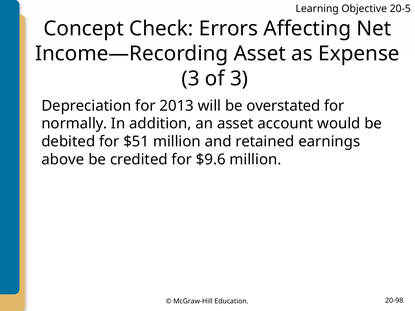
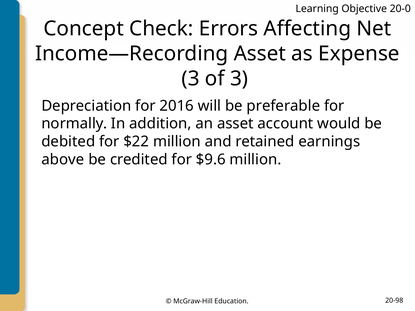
20-5: 20-5 -> 20-0 (400, 9)
2013: 2013 -> 2016 (177, 106)
overstated: overstated -> preferable (283, 106)
$51: $51 -> $22 (136, 142)
